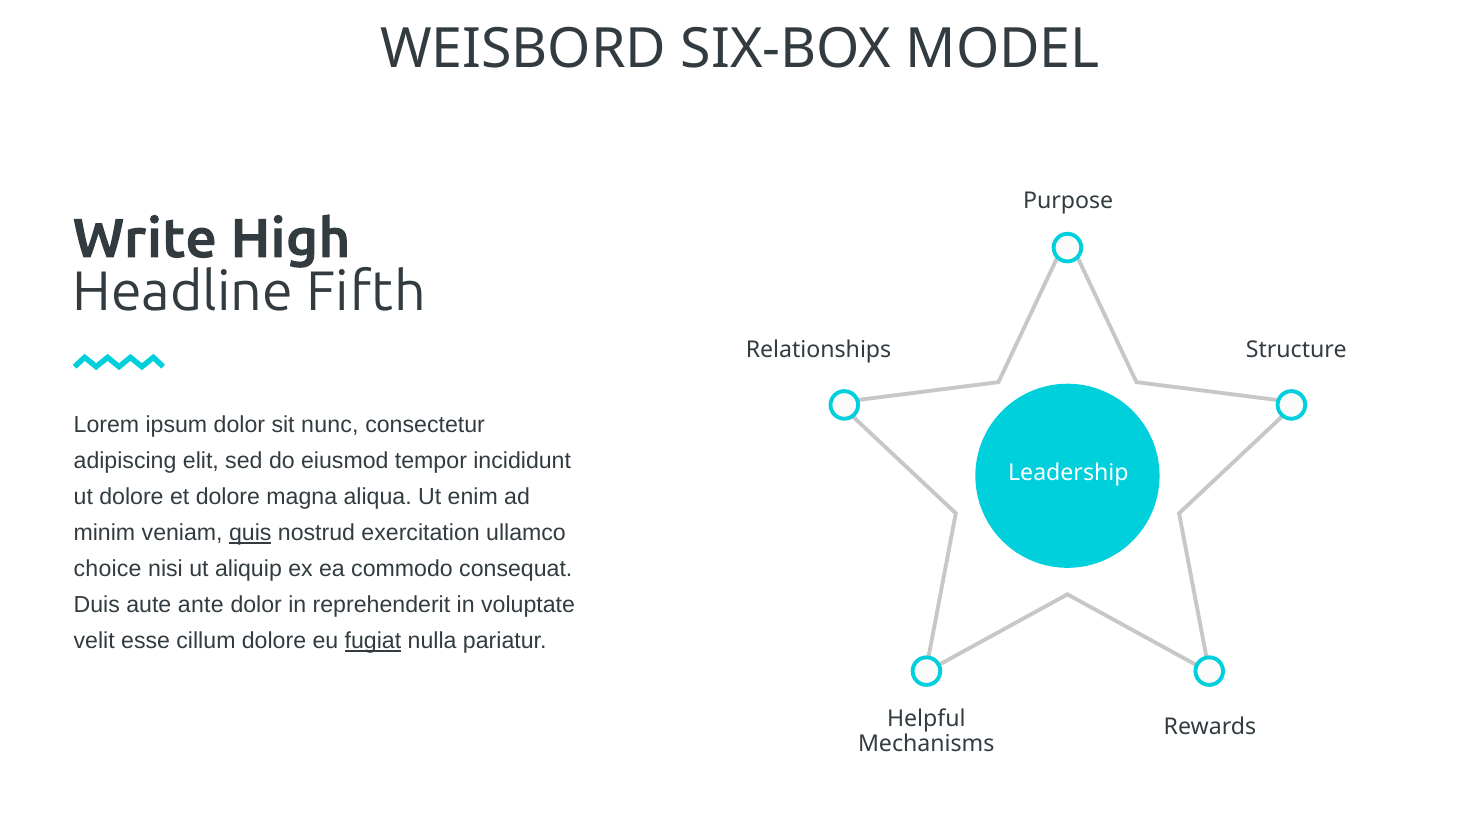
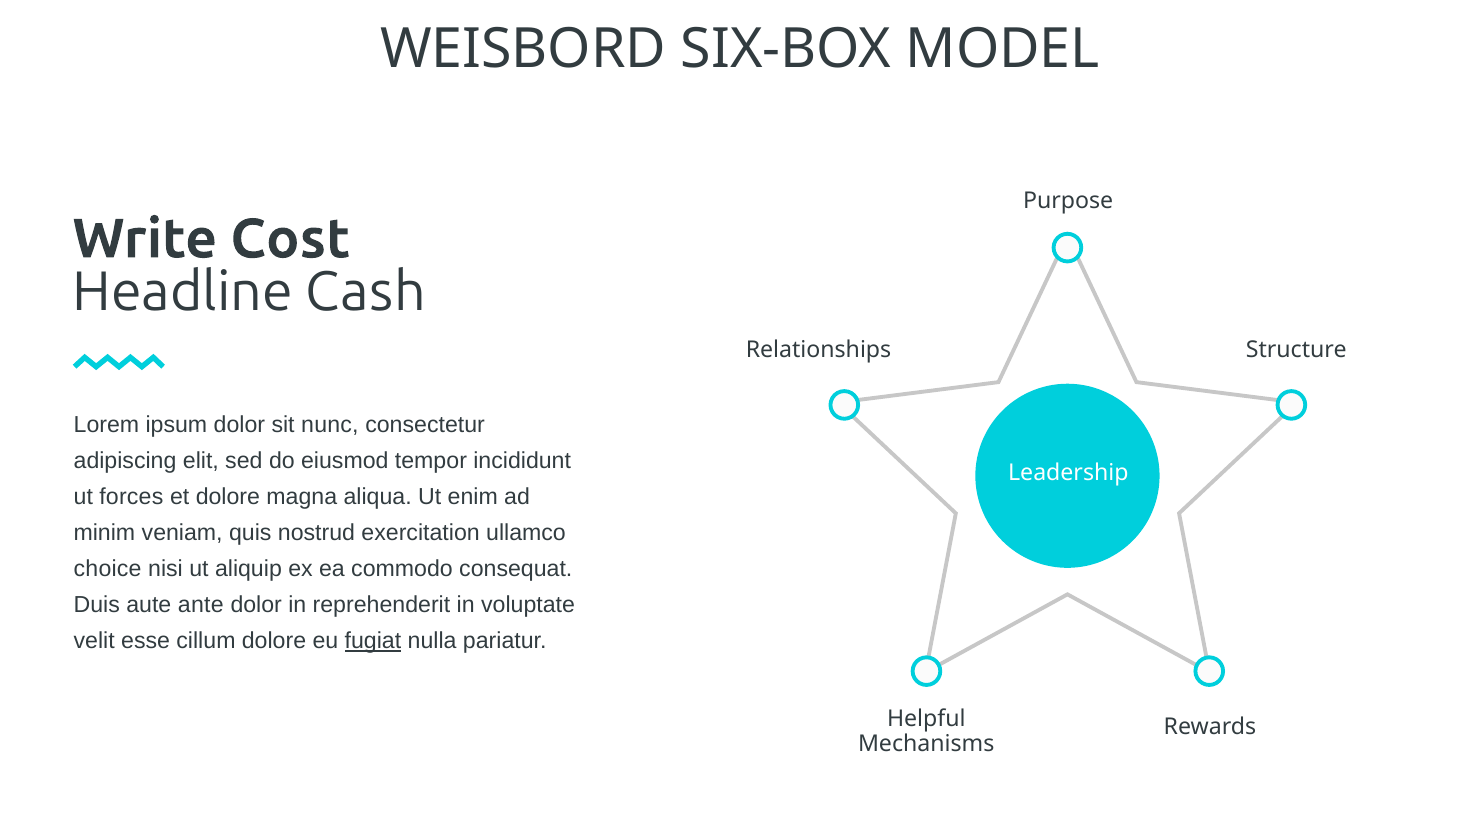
High: High -> Cost (290, 239)
Fifth: Fifth -> Cash (366, 292)
ut dolore: dolore -> forces (131, 497)
quis underline: present -> none (250, 533)
